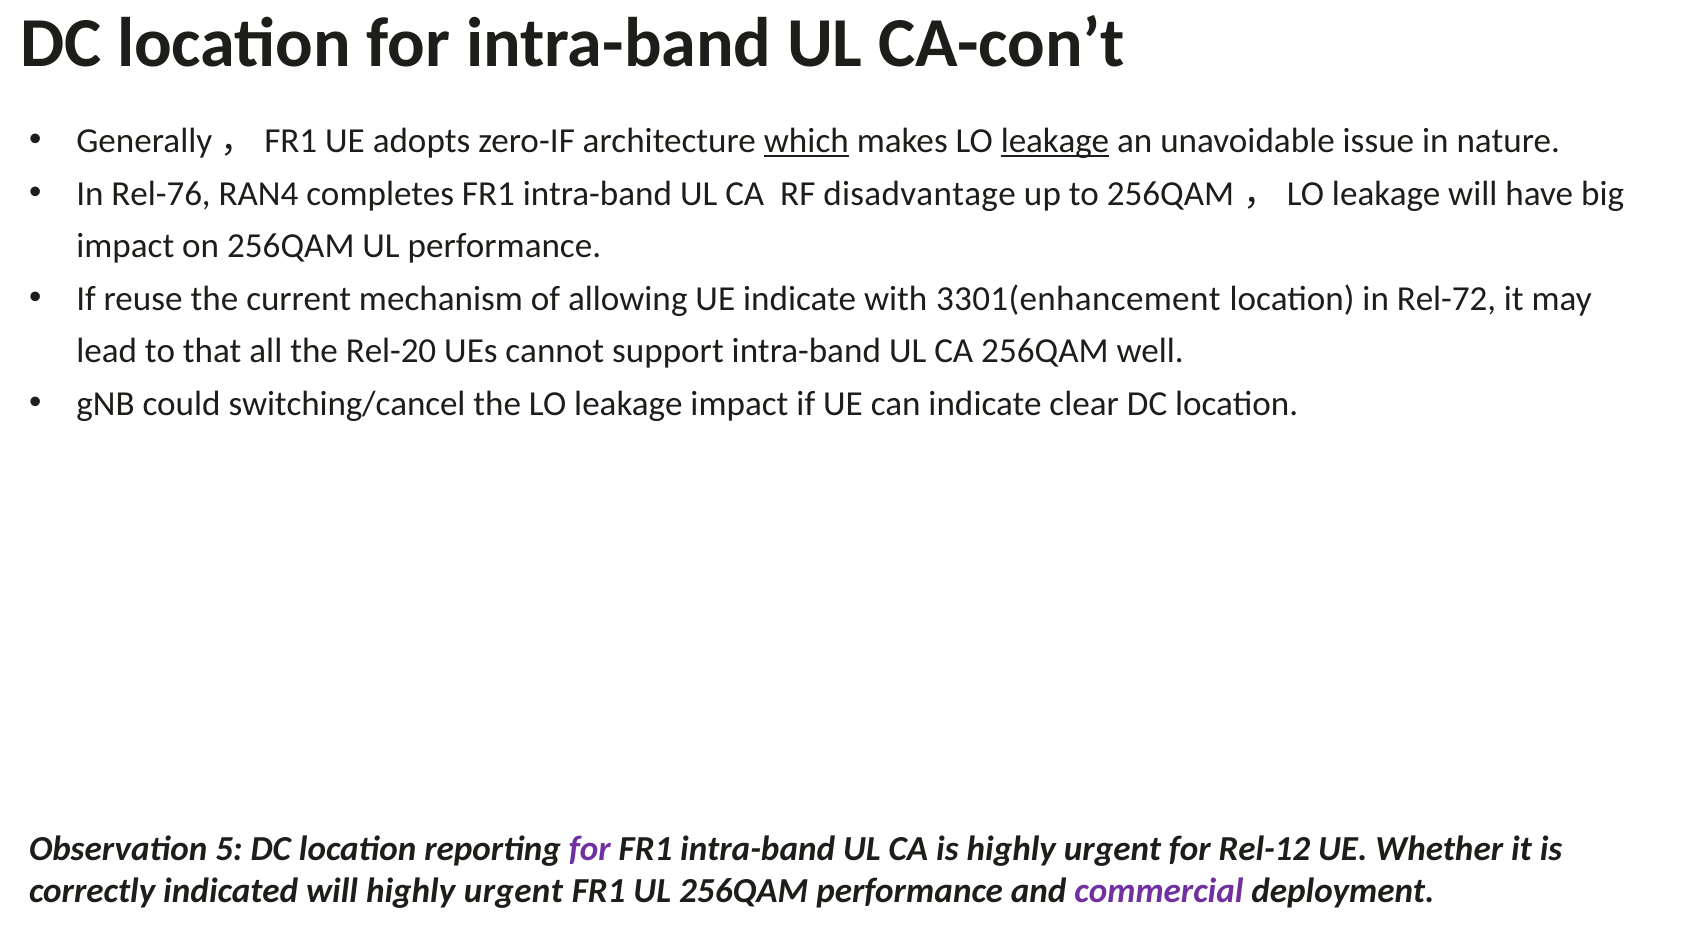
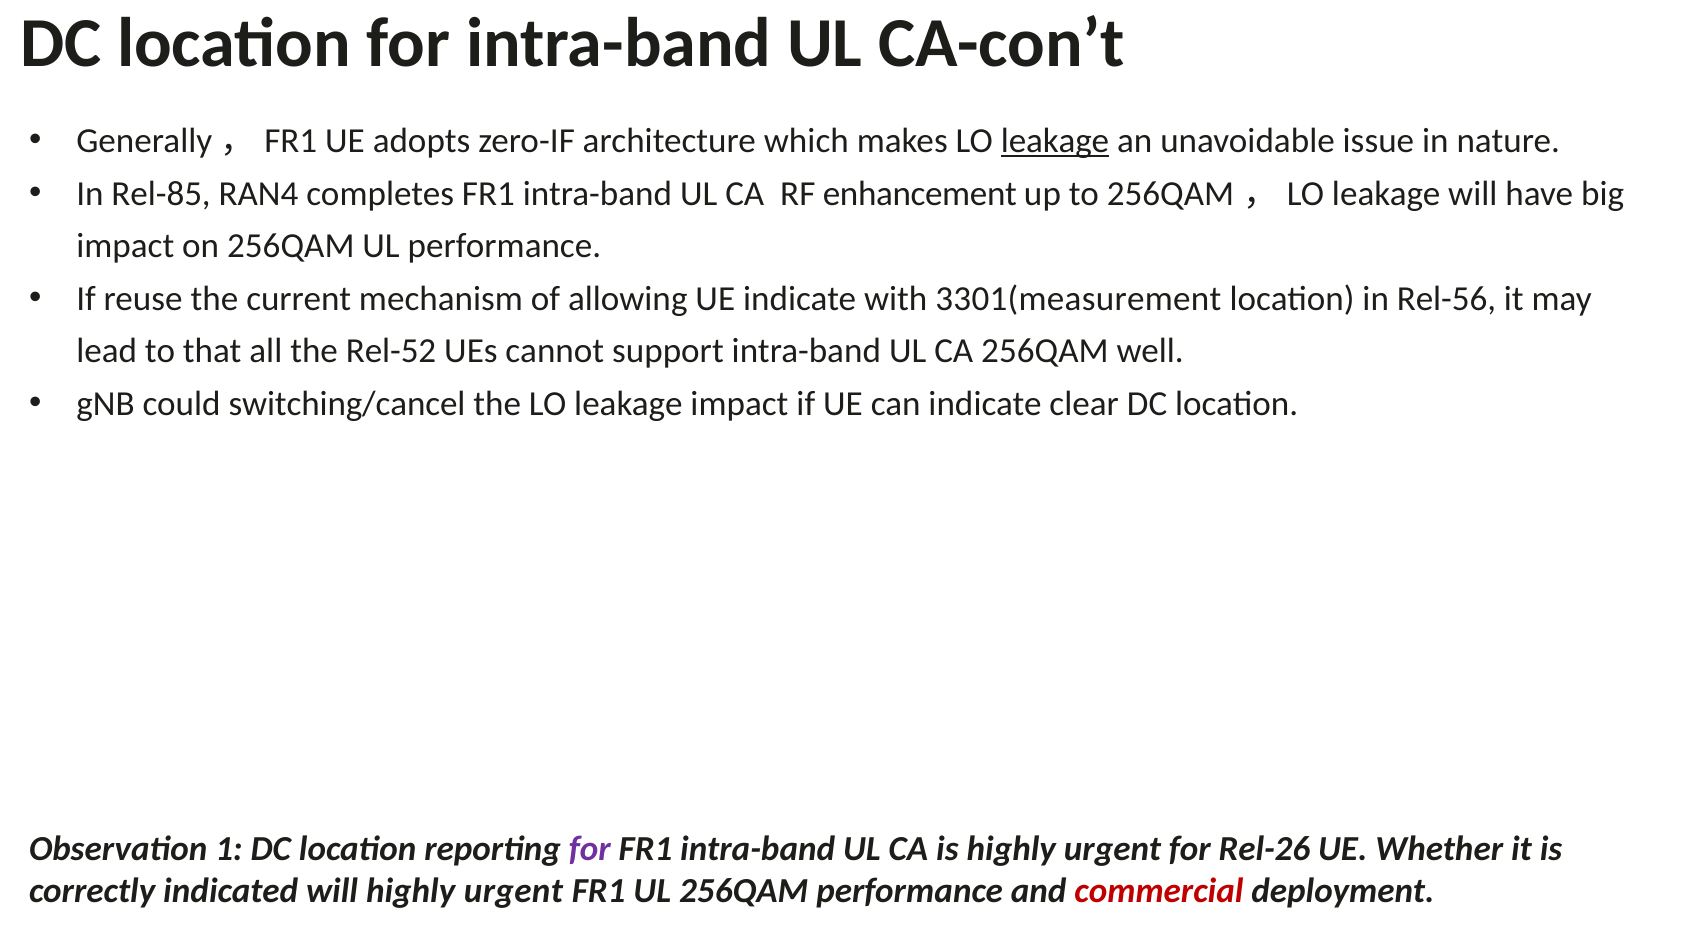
which underline: present -> none (806, 141)
Rel-76: Rel-76 -> Rel-85 (161, 193)
disadvantage: disadvantage -> enhancement (920, 193)
3301(enhancement: 3301(enhancement -> 3301(measurement (1078, 299)
Rel-72: Rel-72 -> Rel-56 (1446, 299)
Rel-20: Rel-20 -> Rel-52 (391, 351)
5: 5 -> 1 (229, 849)
Rel-12: Rel-12 -> Rel-26 (1264, 849)
commercial colour: purple -> red (1159, 891)
